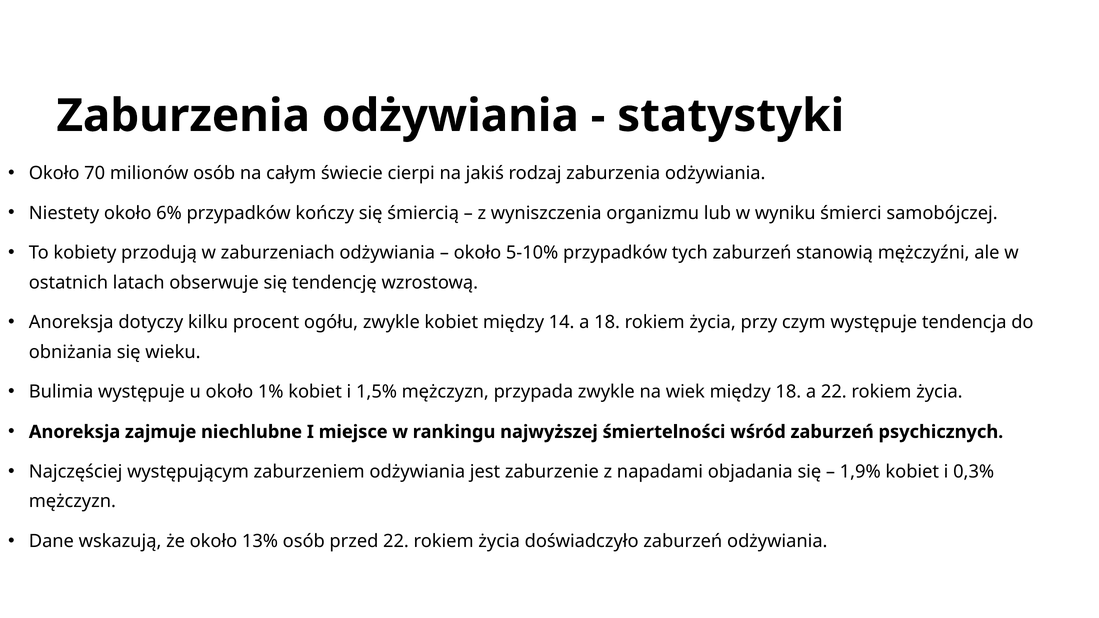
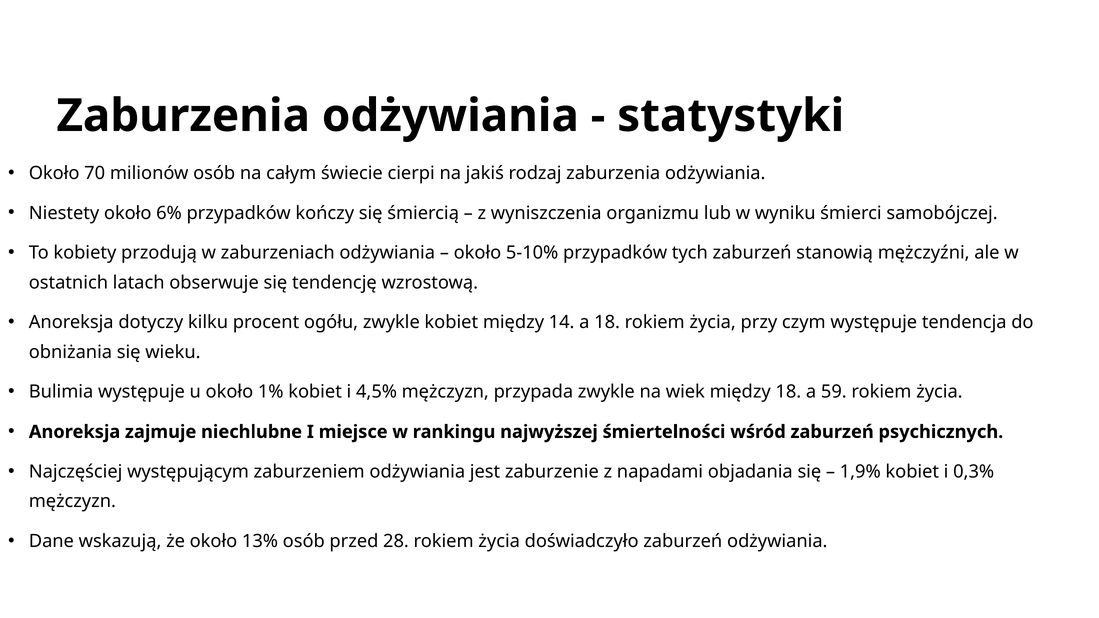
1,5%: 1,5% -> 4,5% (377, 392)
a 22: 22 -> 59 (834, 392)
przed 22: 22 -> 28 (396, 541)
